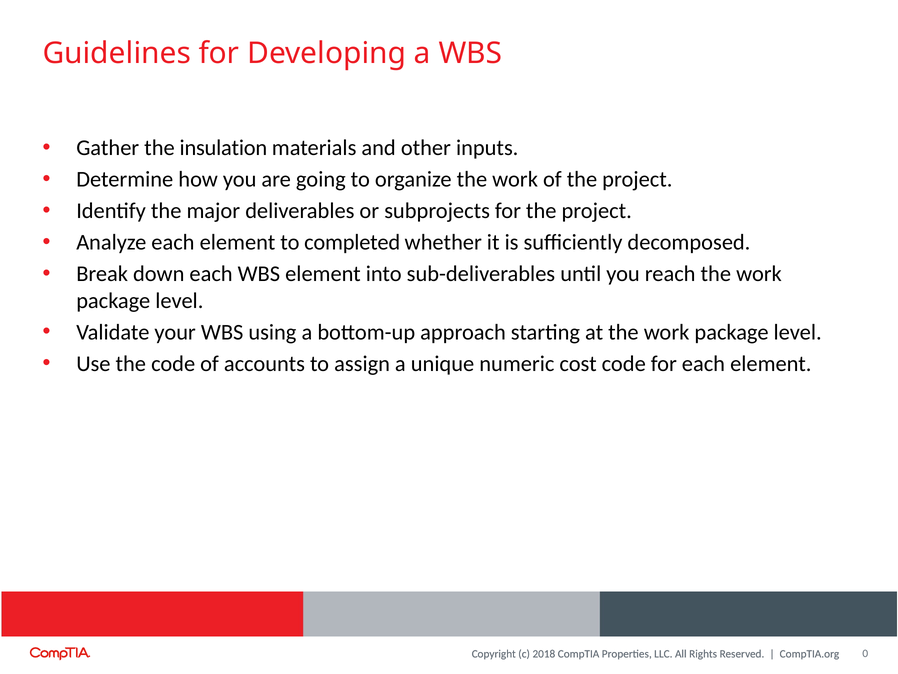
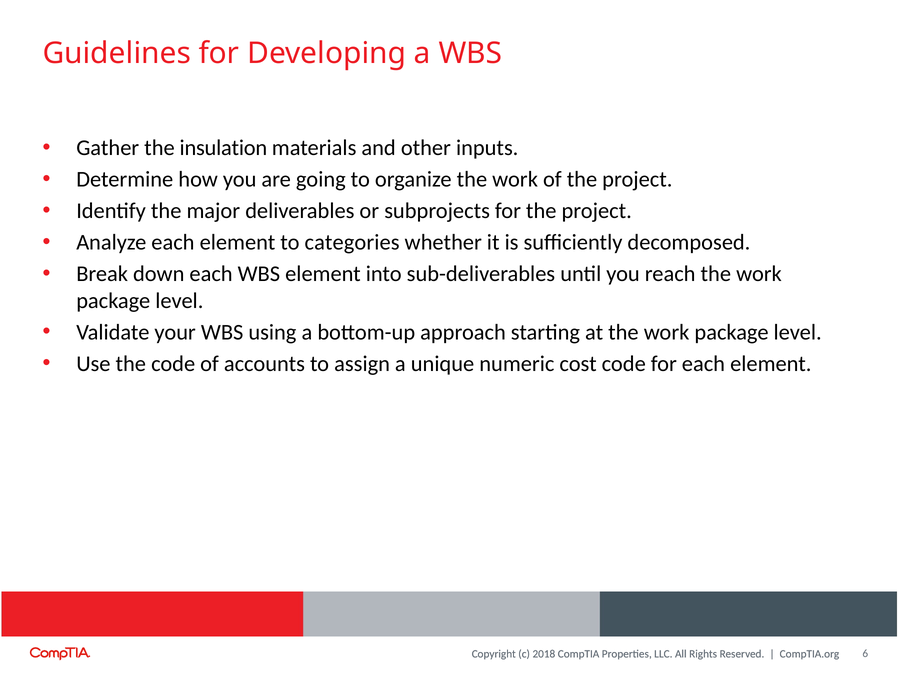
completed: completed -> categories (352, 242)
0: 0 -> 6 (865, 653)
